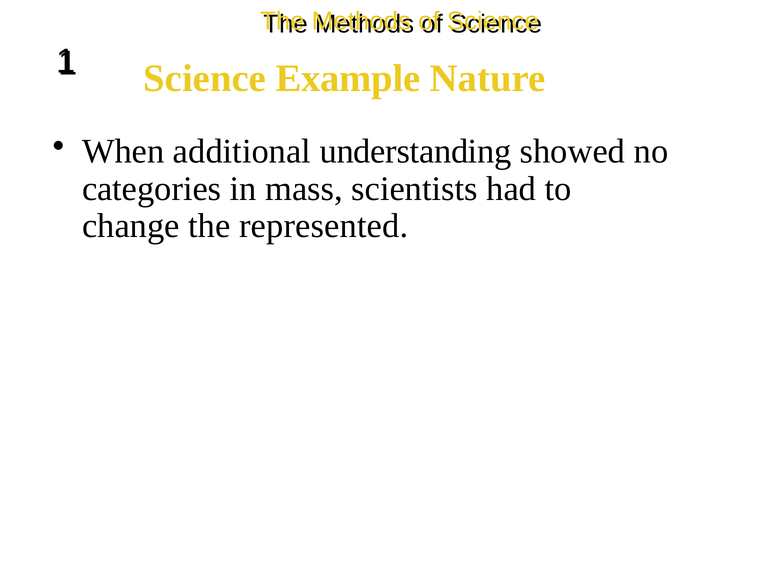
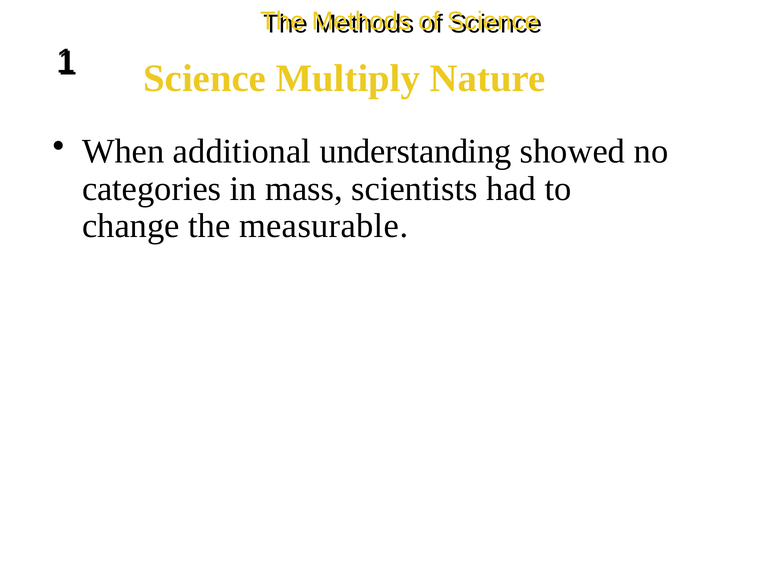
Example: Example -> Multiply (348, 78)
represented: represented -> measurable (324, 226)
